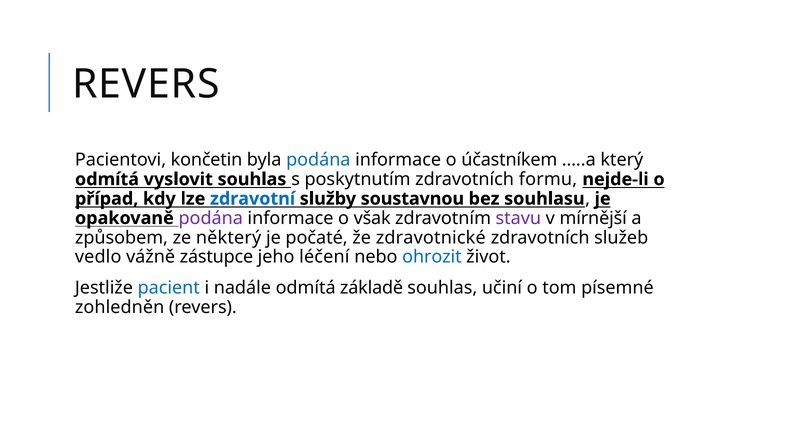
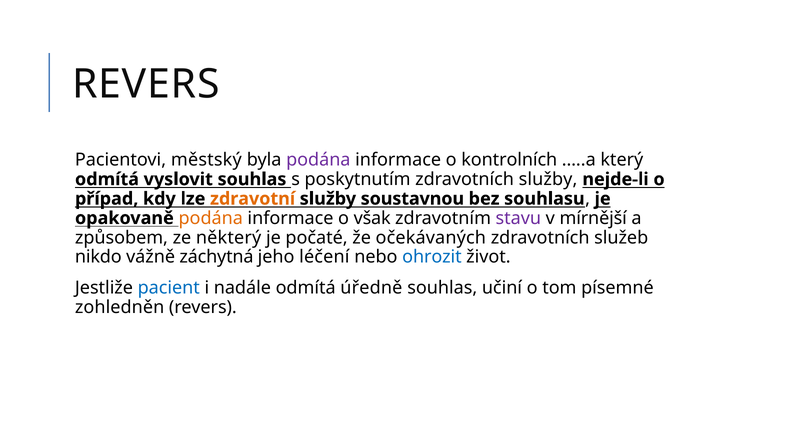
končetin: končetin -> městský (206, 160)
podána colour: blue -> purple (318, 160)
účastníkem: účastníkem -> kontrolních (509, 160)
zdravotních formu: formu -> služby (548, 180)
zdravotní colour: blue -> orange (253, 199)
podána colour: purple -> orange (211, 218)
zdravotnické: zdravotnické -> očekávaných (431, 238)
vedlo: vedlo -> nikdo (98, 257)
zástupce: zástupce -> záchytná (216, 257)
základě: základě -> úředně (371, 288)
